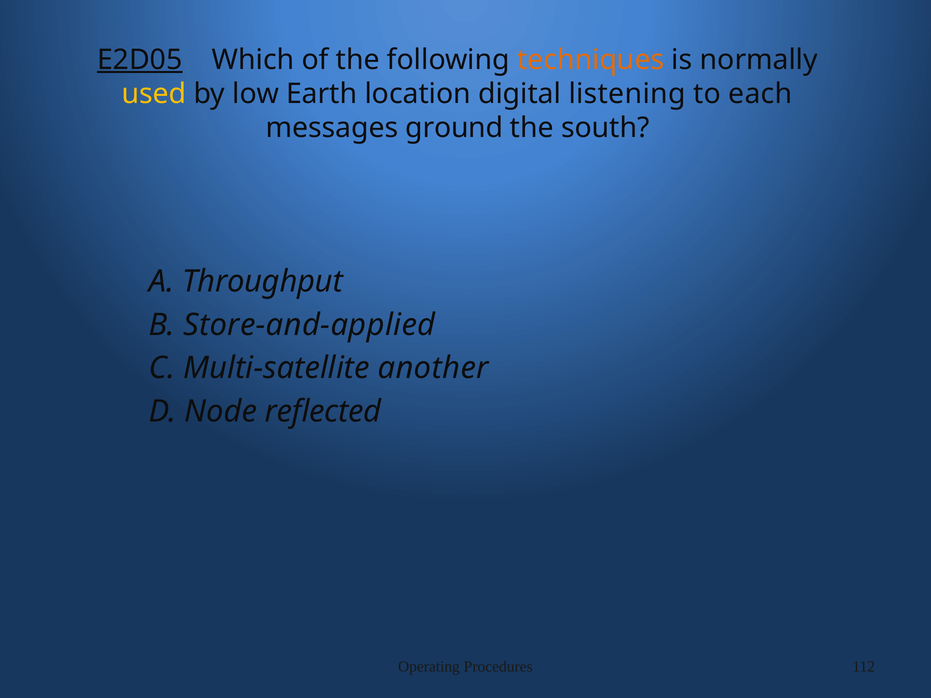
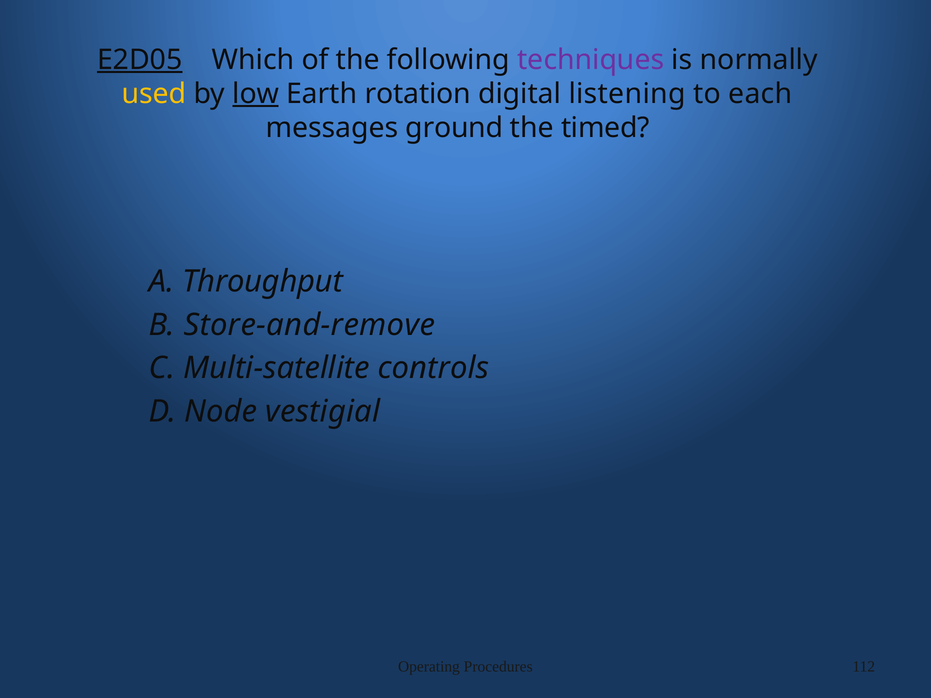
techniques colour: orange -> purple (591, 60)
low underline: none -> present (256, 94)
location: location -> rotation (418, 94)
south: south -> timed (605, 128)
Store-and-applied: Store-and-applied -> Store-and-remove (309, 325)
another: another -> controls (433, 368)
reflected: reflected -> vestigial (323, 412)
